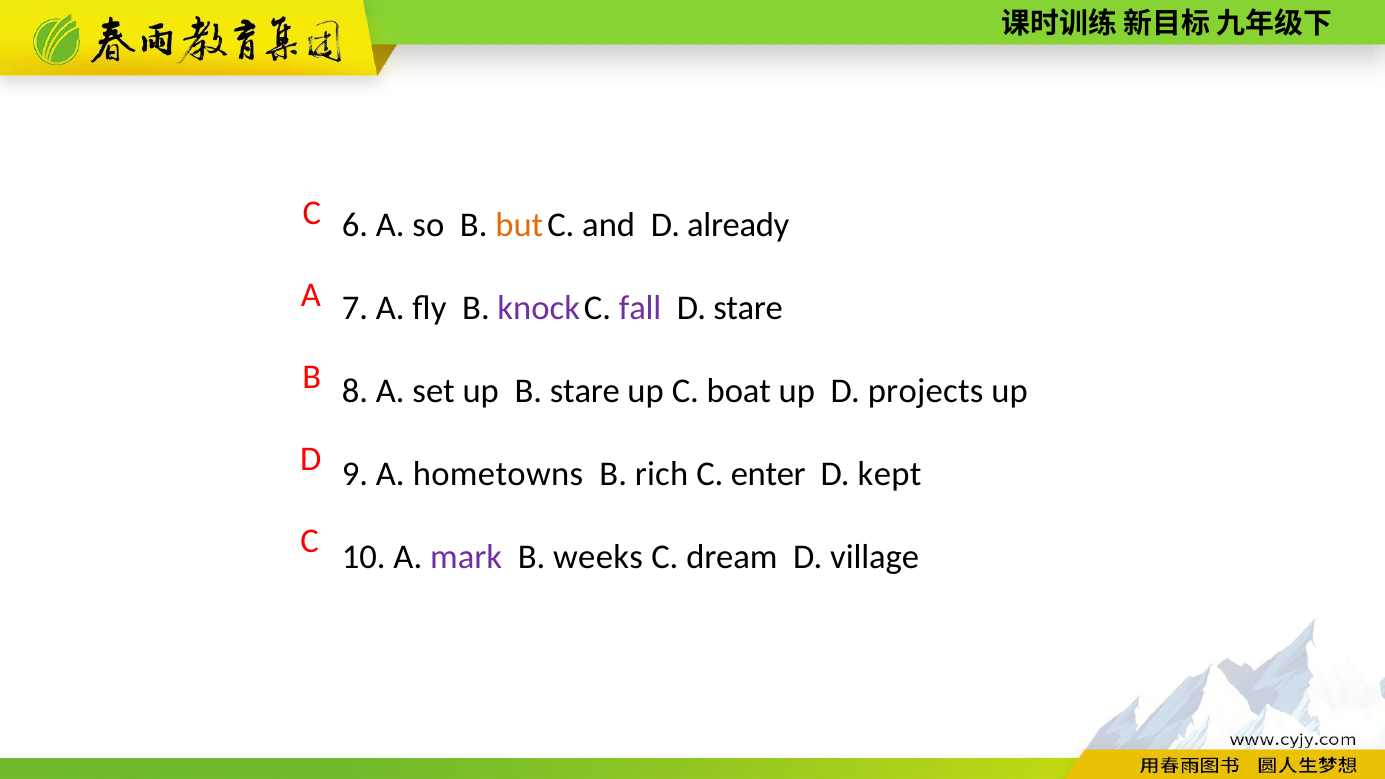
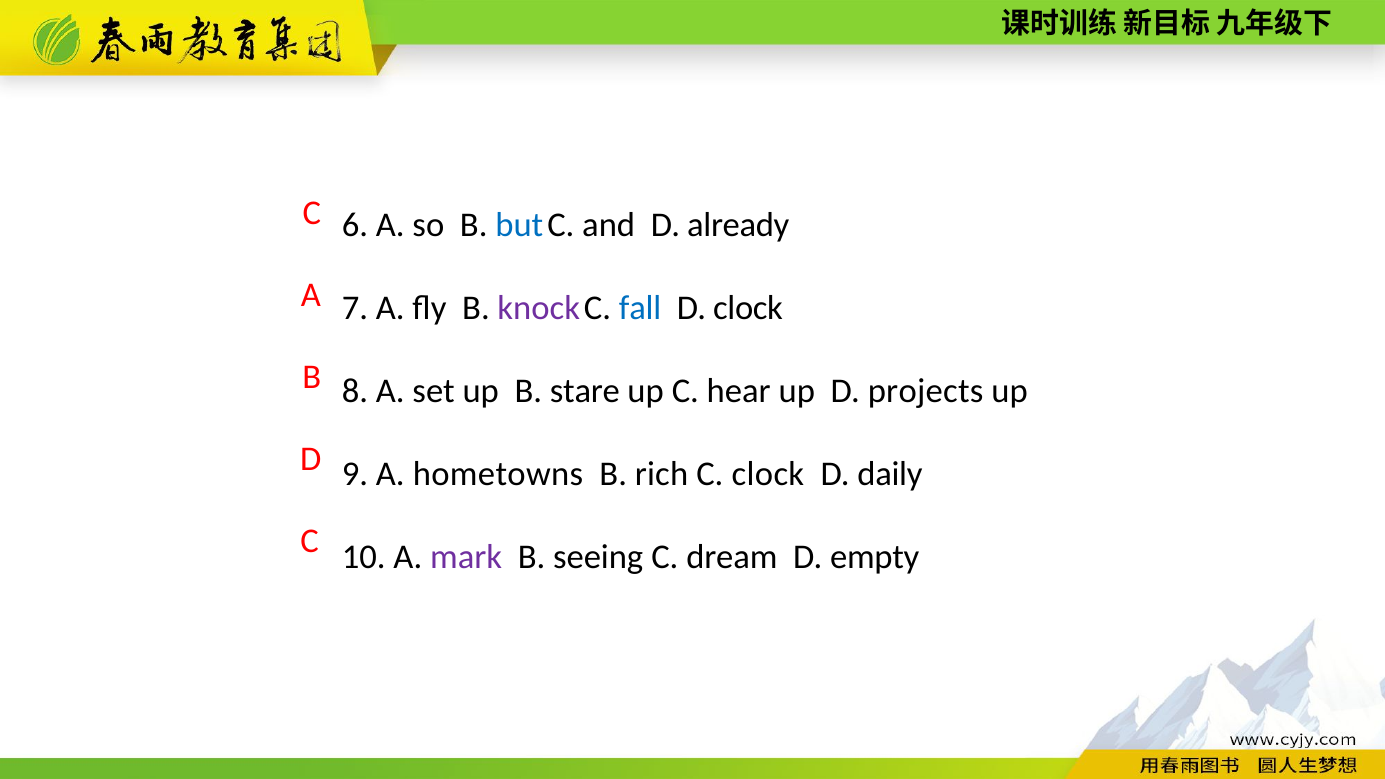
but colour: orange -> blue (519, 225)
fall colour: purple -> blue (640, 308)
D stare: stare -> clock (748, 308)
boat: boat -> hear (739, 391)
C enter: enter -> clock (768, 474)
kept: kept -> daily (890, 474)
weeks: weeks -> seeing (598, 558)
village: village -> empty (875, 558)
